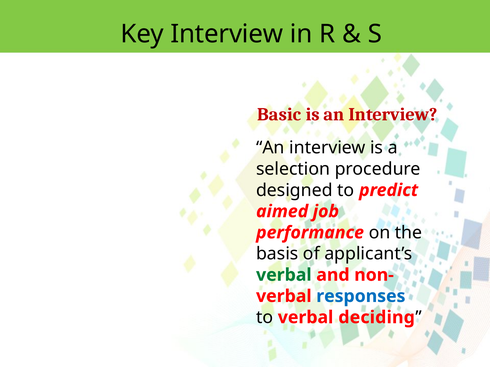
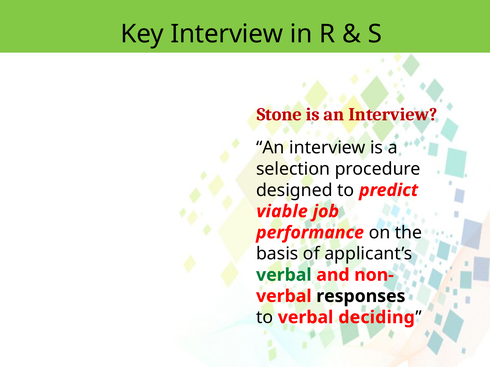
Basic: Basic -> Stone (279, 115)
aimed: aimed -> viable (282, 212)
responses colour: blue -> black (361, 297)
